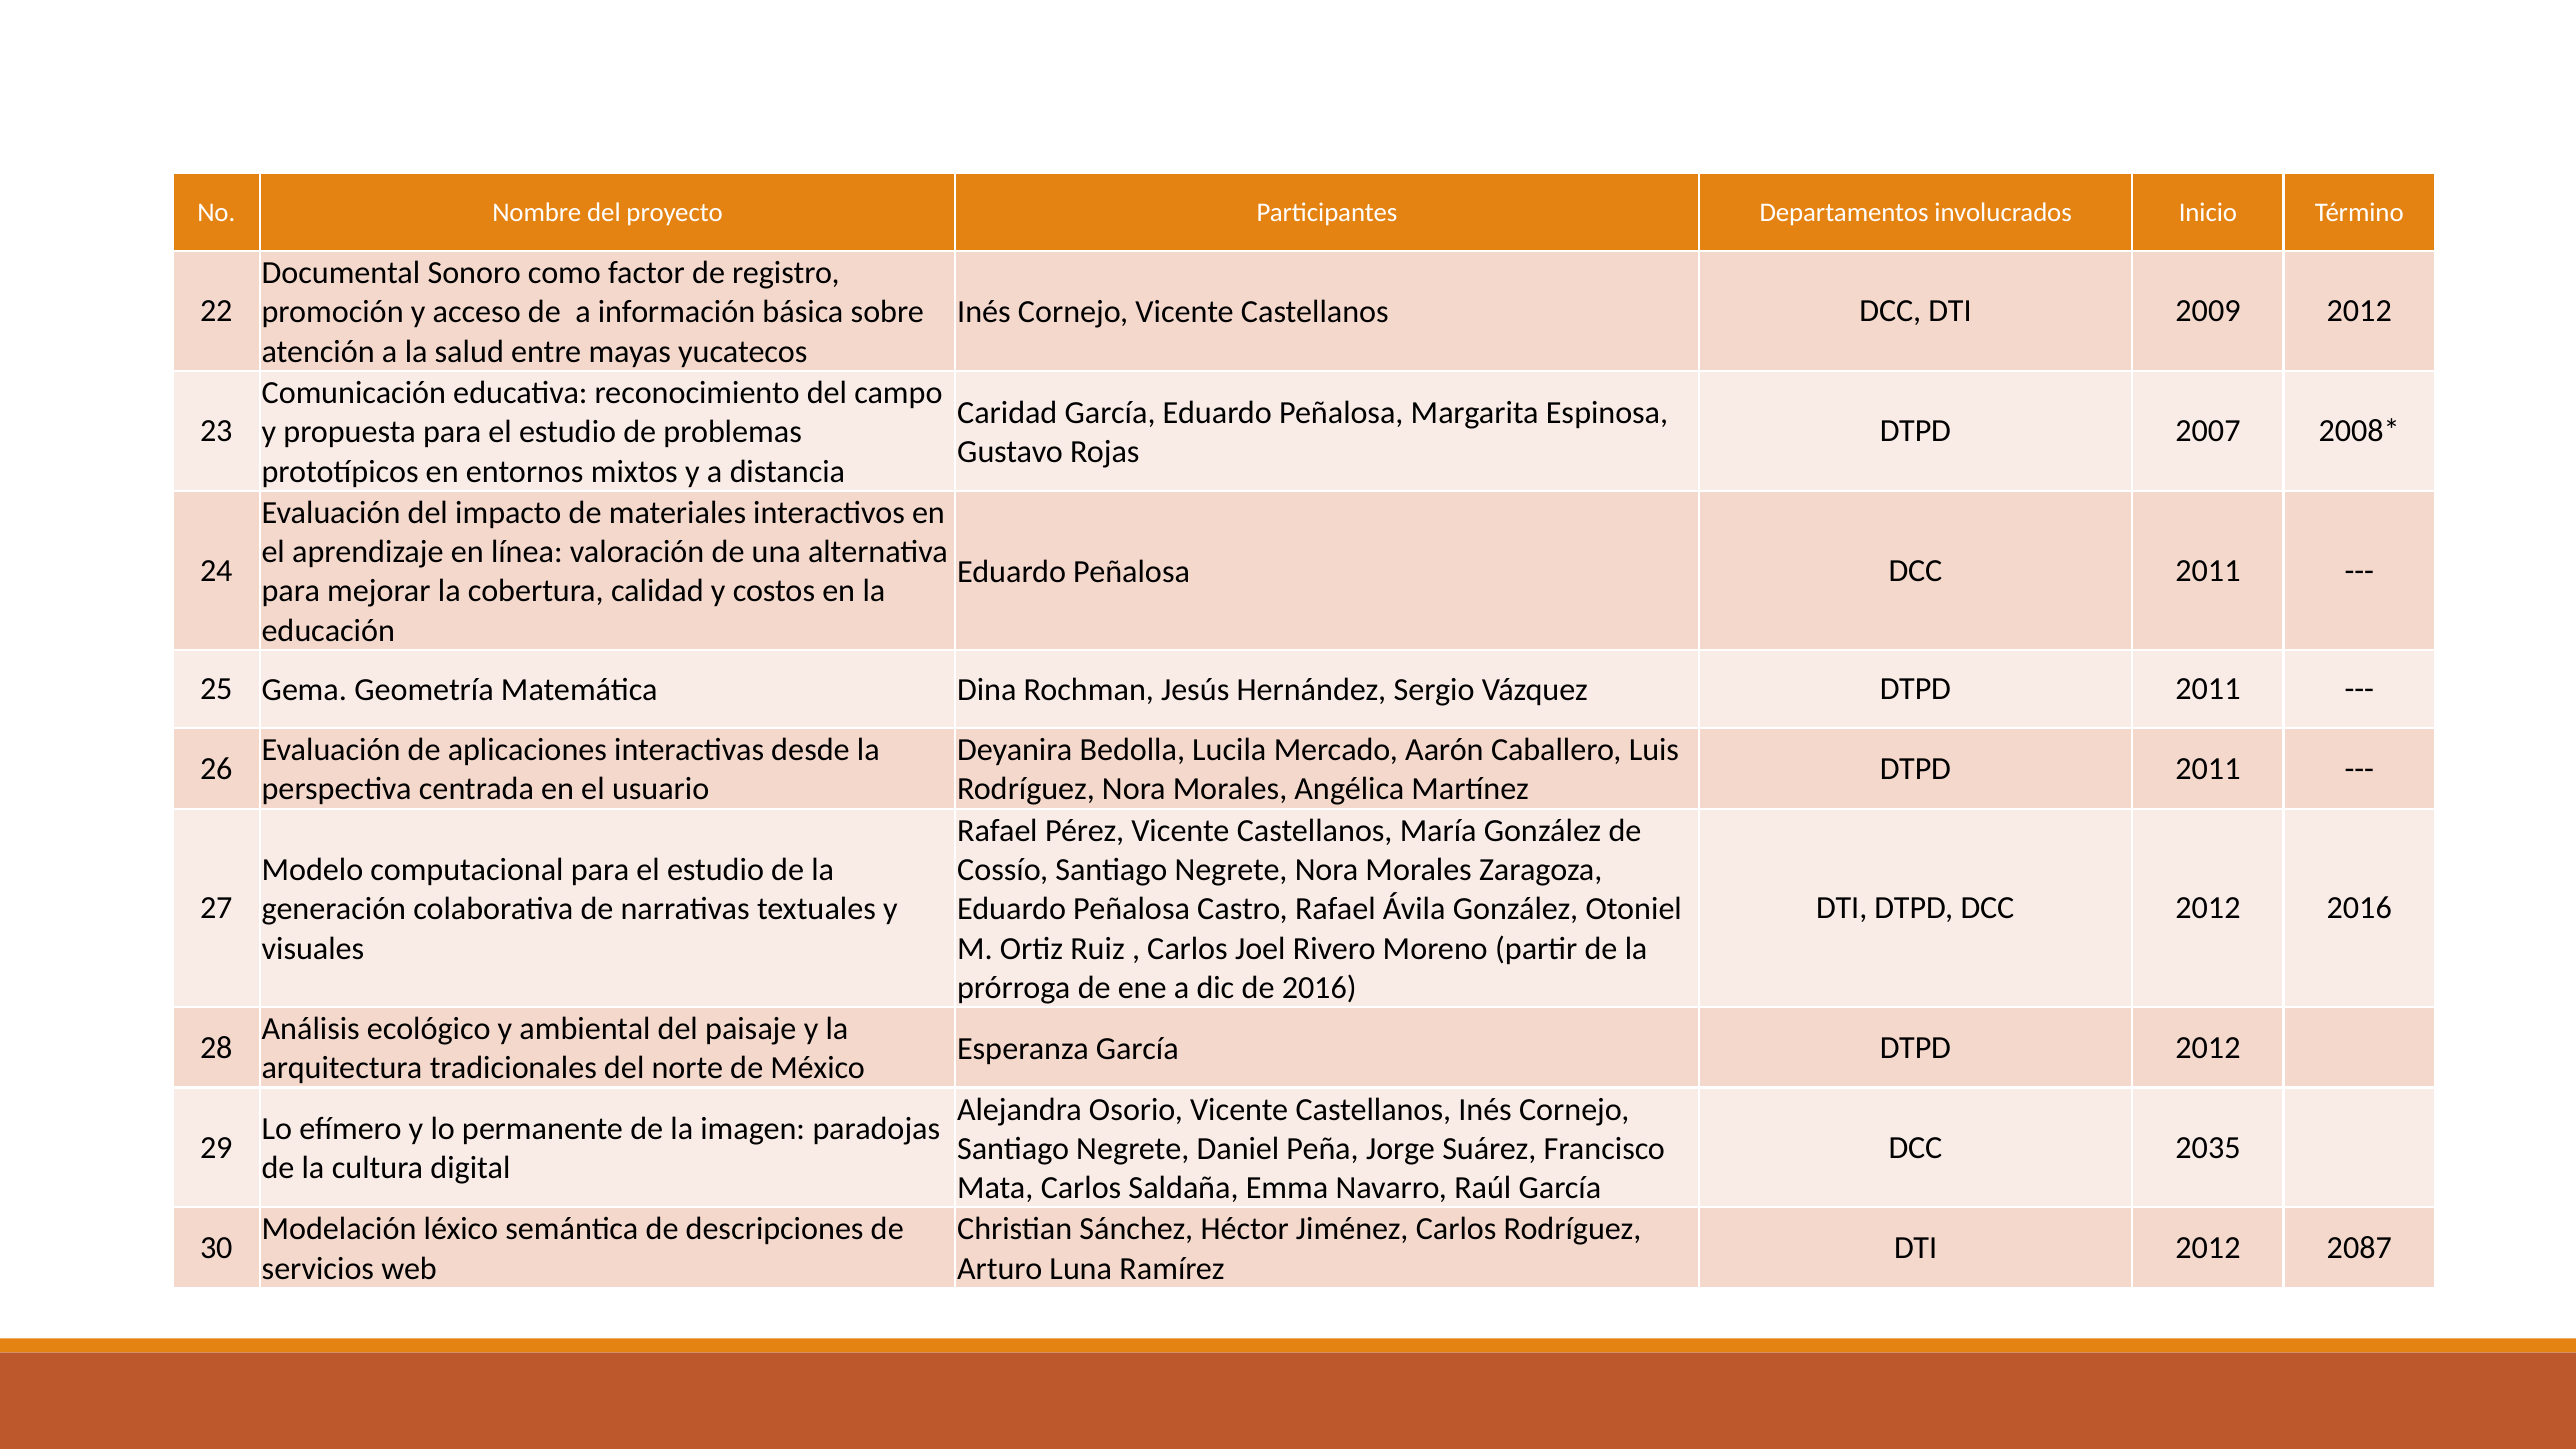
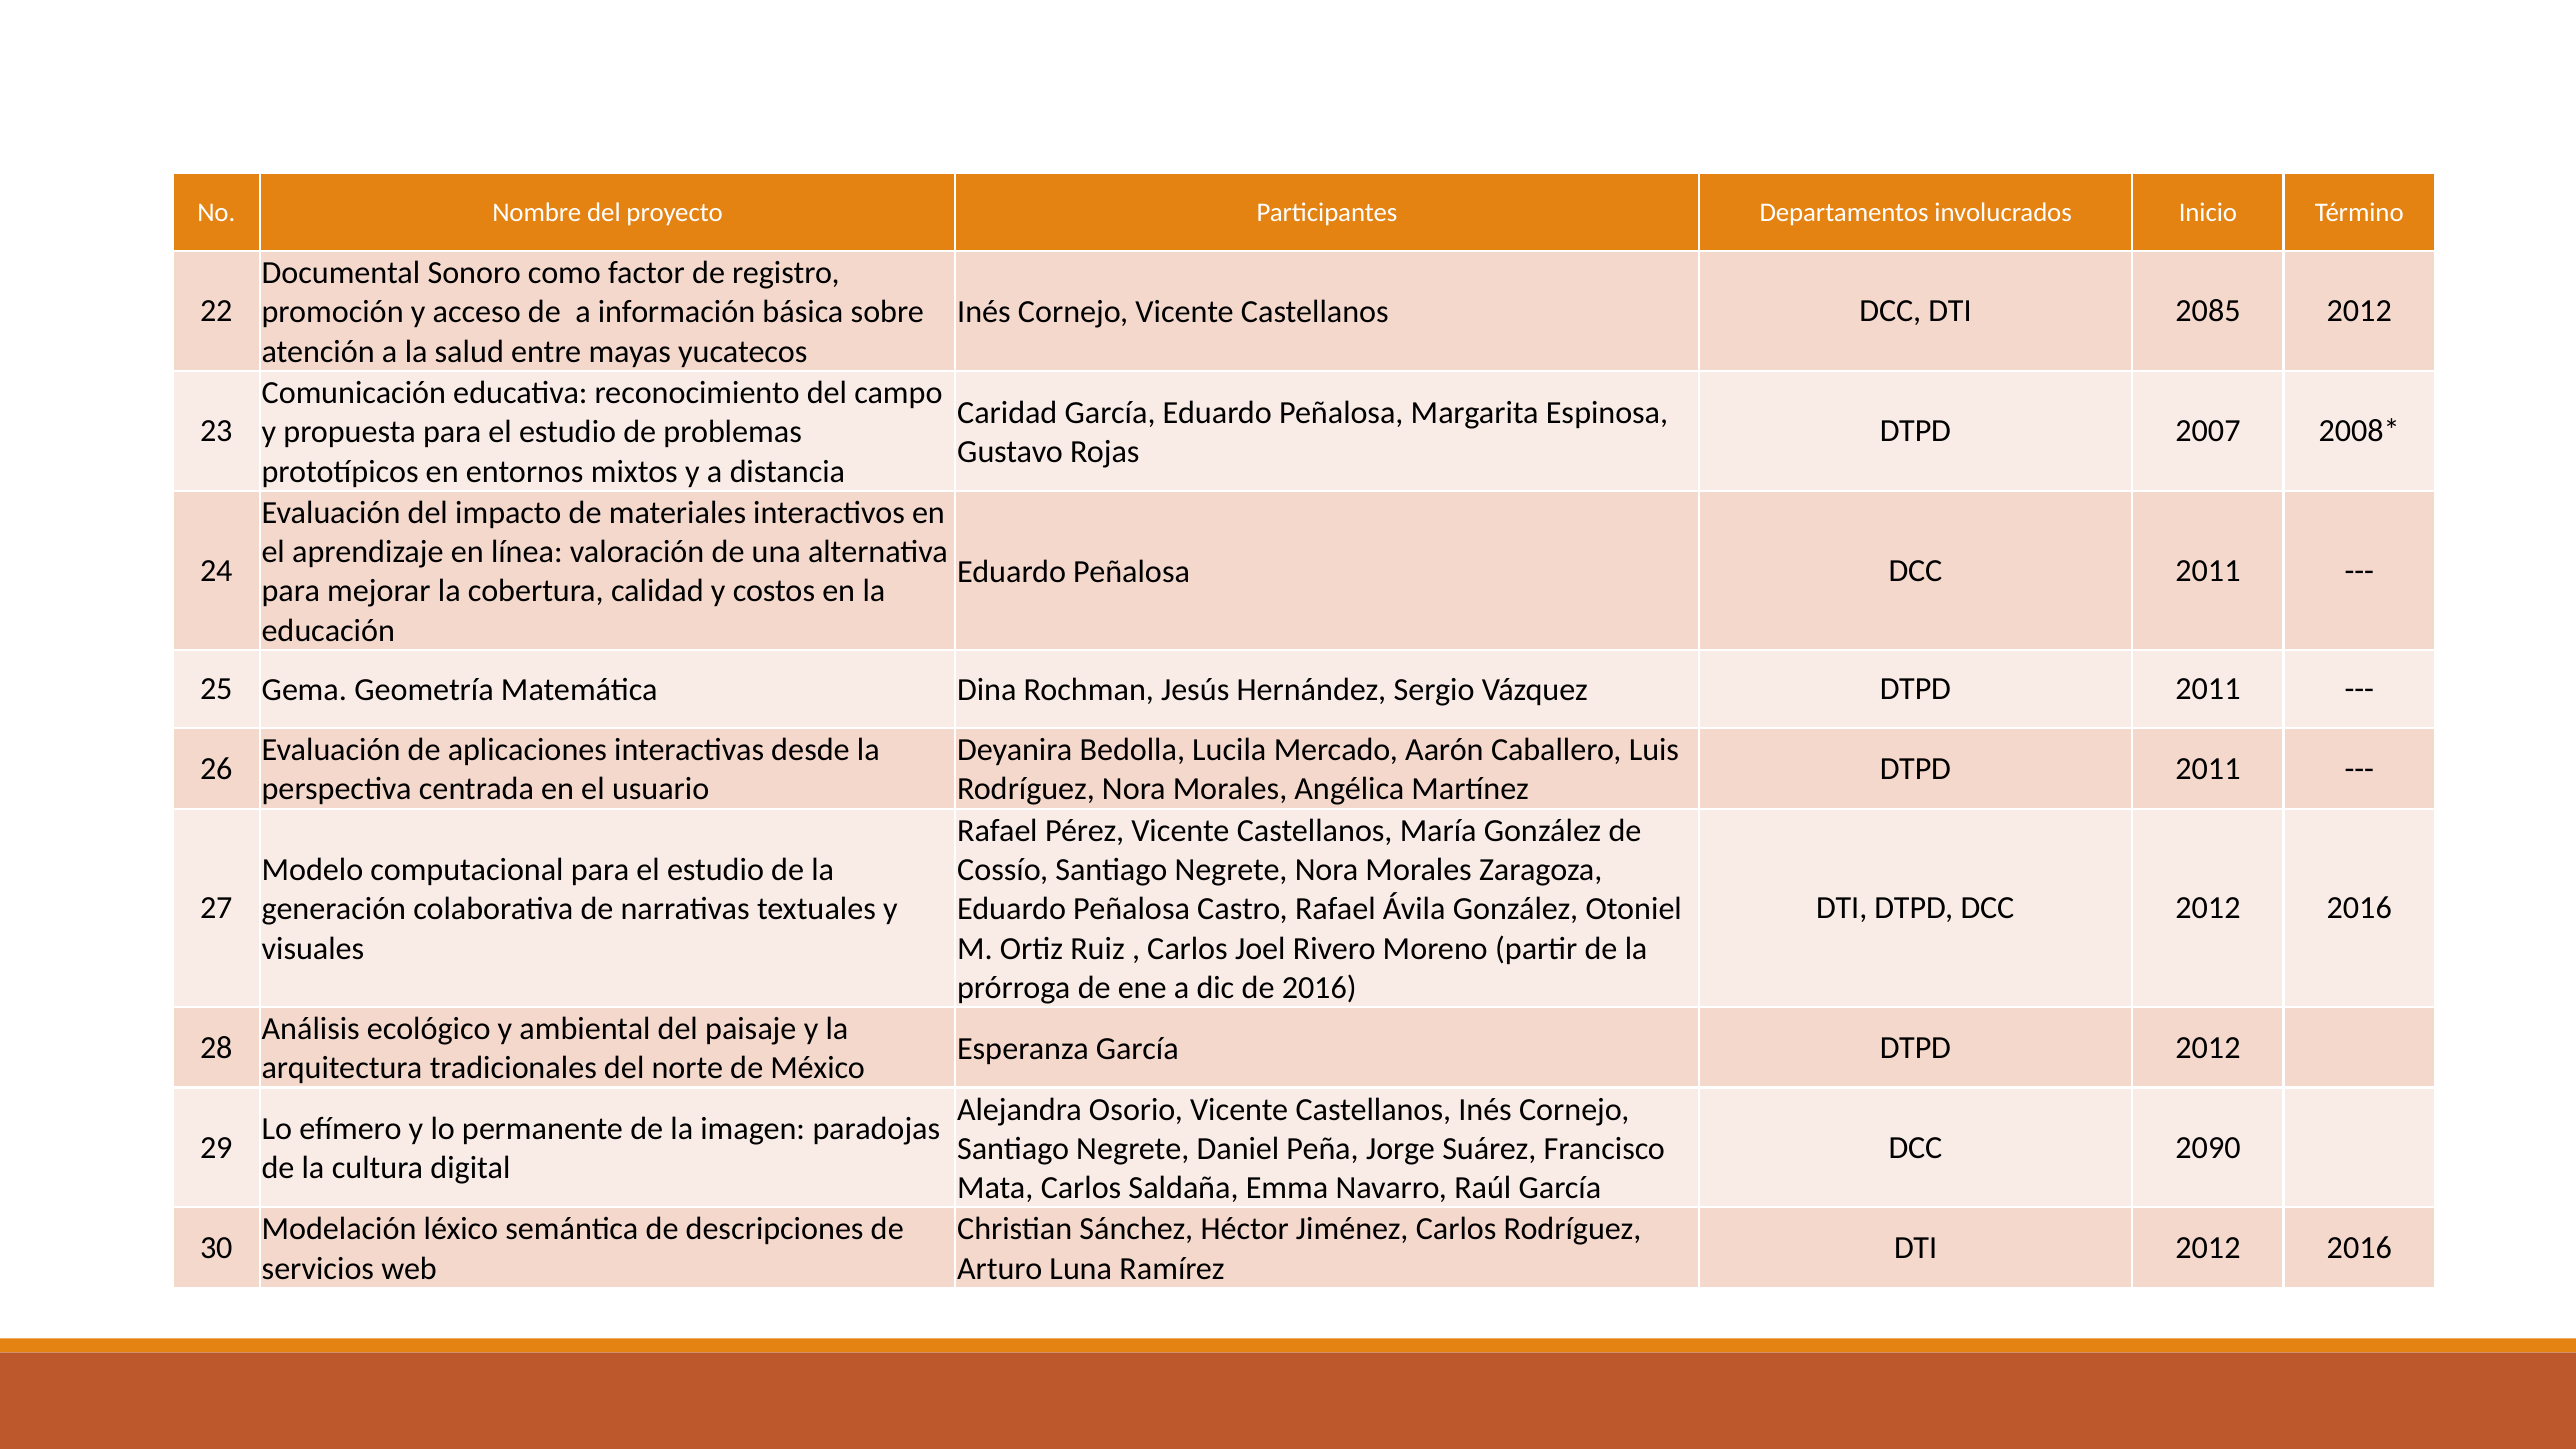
2009: 2009 -> 2085 (2208, 311)
2035: 2035 -> 2090 (2208, 1148)
DTI 2012 2087: 2087 -> 2016 (2359, 1248)
